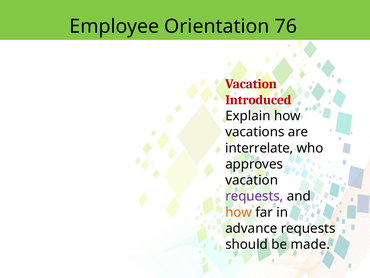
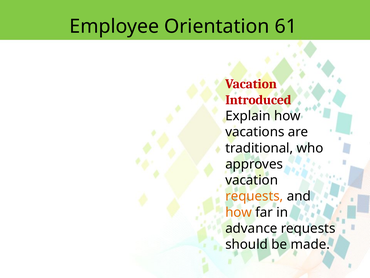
76: 76 -> 61 (286, 26)
interrelate: interrelate -> traditional (259, 148)
requests colour: purple -> orange (254, 196)
